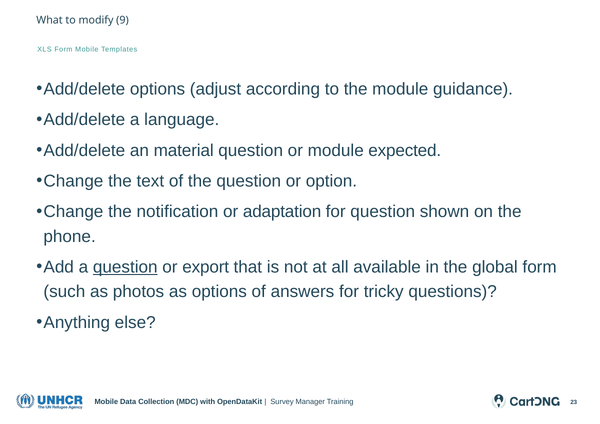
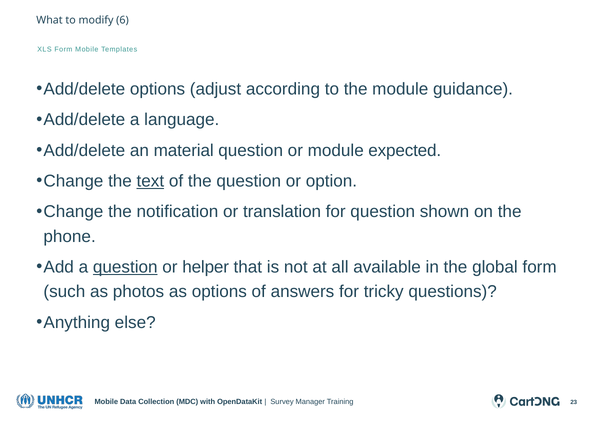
9: 9 -> 6 (123, 20)
text underline: none -> present (150, 181)
adaptation: adaptation -> translation (282, 212)
export: export -> helper (206, 267)
